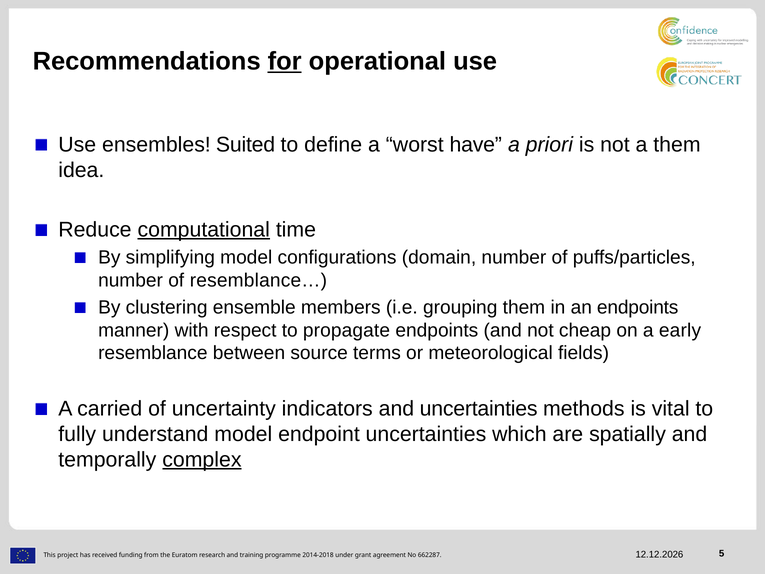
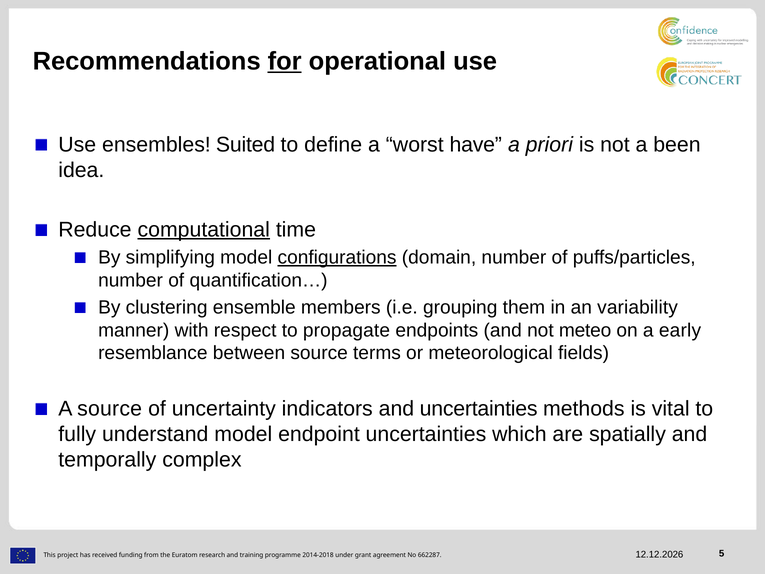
a them: them -> been (677, 144)
configurations underline: none -> present (337, 257)
resemblance…: resemblance… -> quantification… (259, 280)
an endpoints: endpoints -> variability (638, 307)
cheap: cheap -> meteo (585, 330)
A carried: carried -> source (110, 408)
complex underline: present -> none (202, 459)
